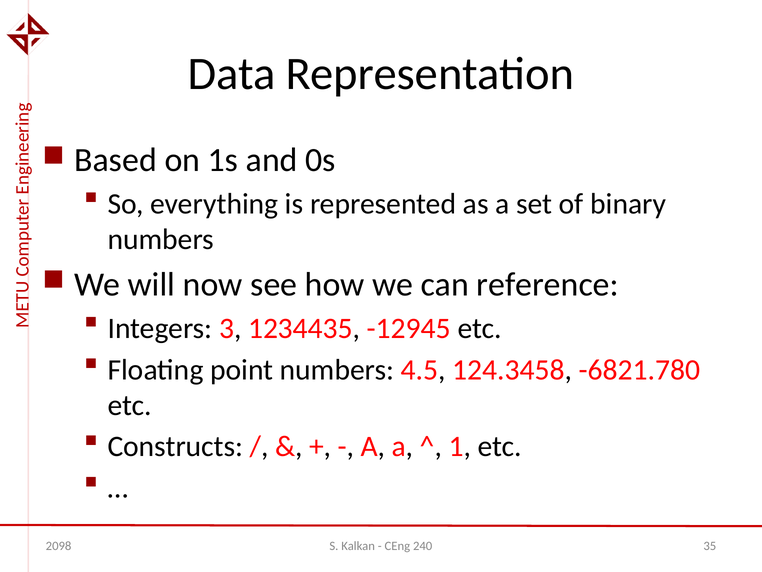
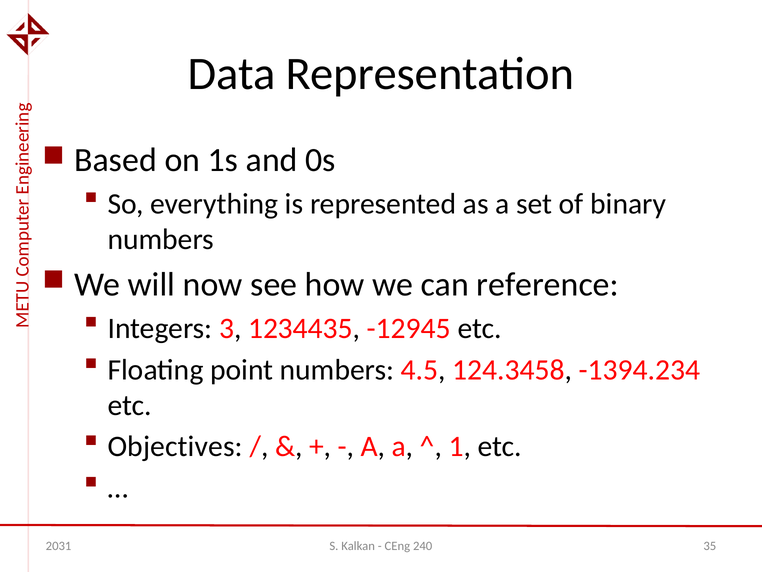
-6821.780: -6821.780 -> -1394.234 (639, 369)
Constructs: Constructs -> Objectives (175, 446)
2098: 2098 -> 2031 (59, 546)
